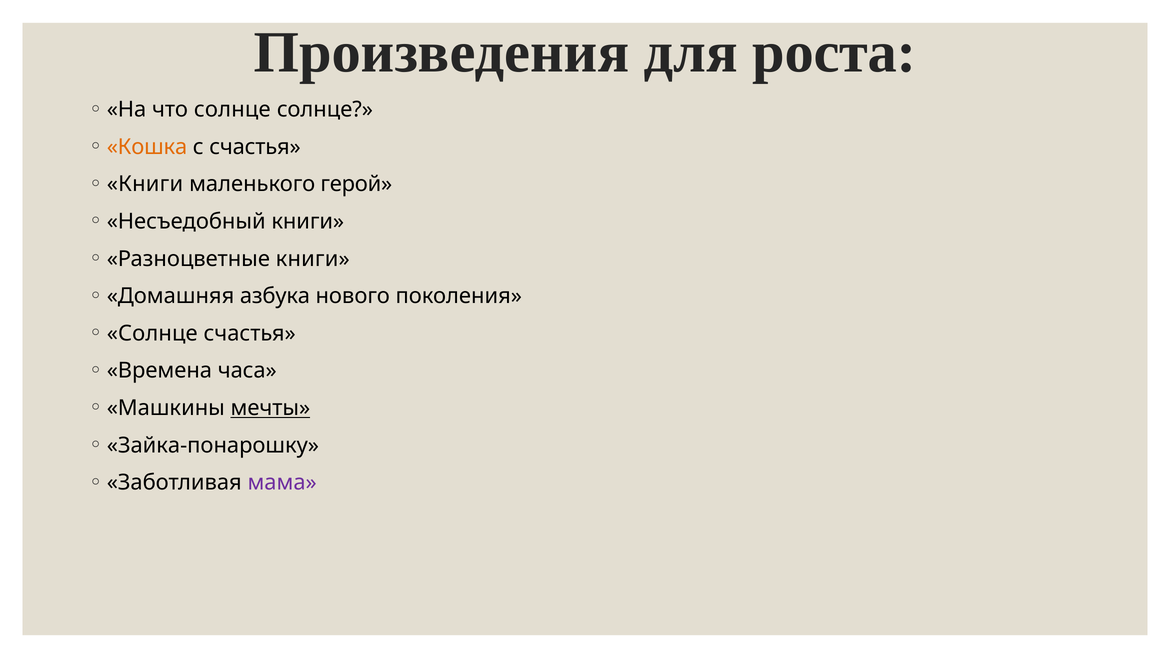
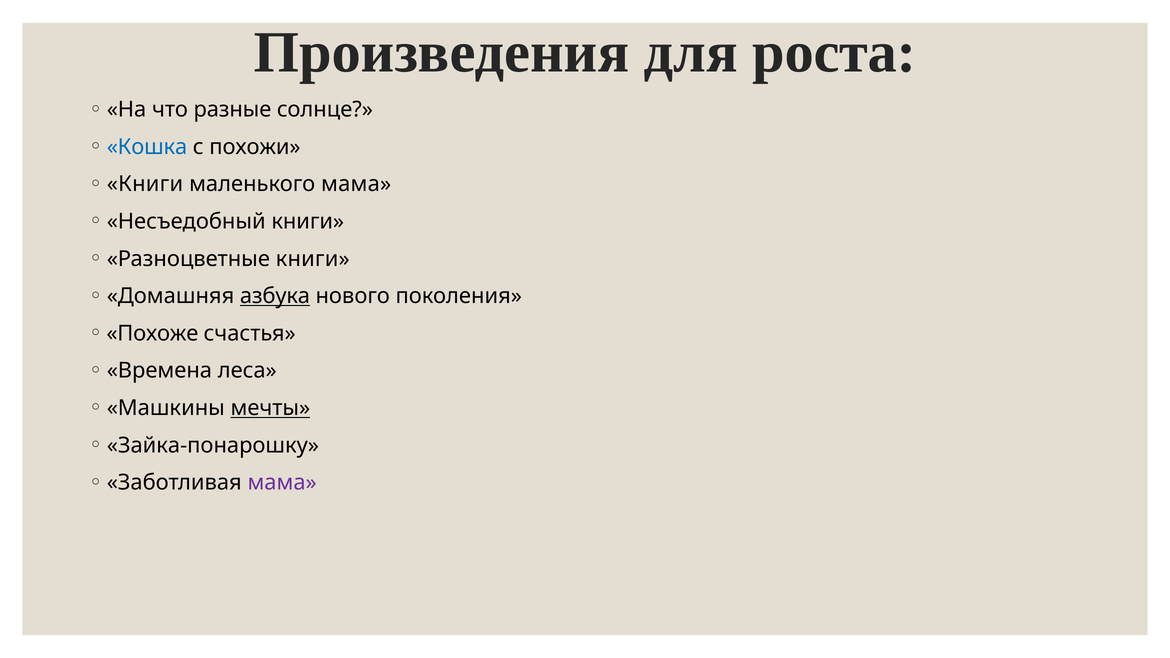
что солнце: солнце -> разные (232, 110)
Кошка colour: orange -> blue (147, 147)
с счастья: счастья -> похожи (255, 147)
маленького герой: герой -> мама (356, 184)
азбука underline: none -> present (275, 296)
Солнце: Солнце -> Похоже (152, 333)
часа: часа -> леса (247, 371)
